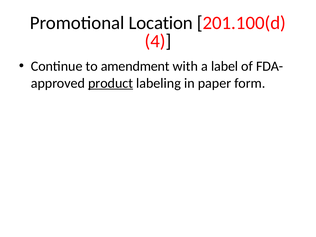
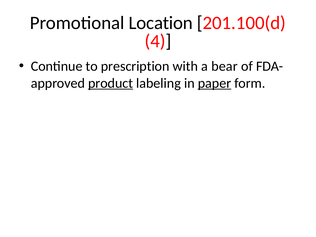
amendment: amendment -> prescription (135, 66)
label: label -> bear (224, 66)
paper underline: none -> present (215, 83)
